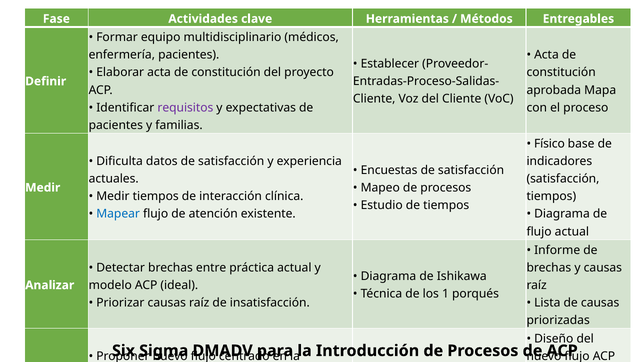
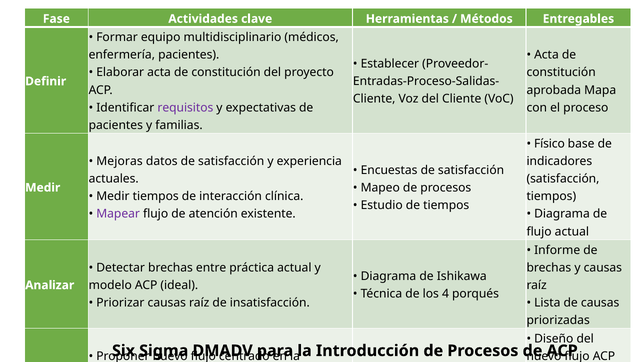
Dificulta: Dificulta -> Mejoras (120, 161)
Mapear colour: blue -> purple (118, 214)
1: 1 -> 4 (445, 294)
